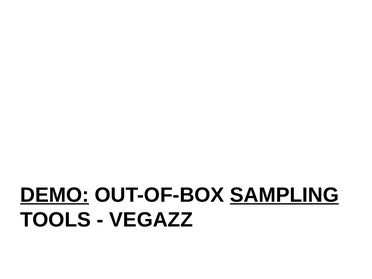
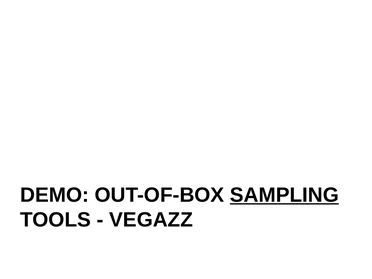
DEMO underline: present -> none (55, 195)
